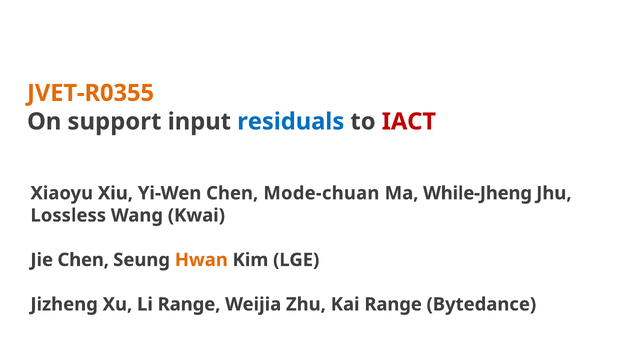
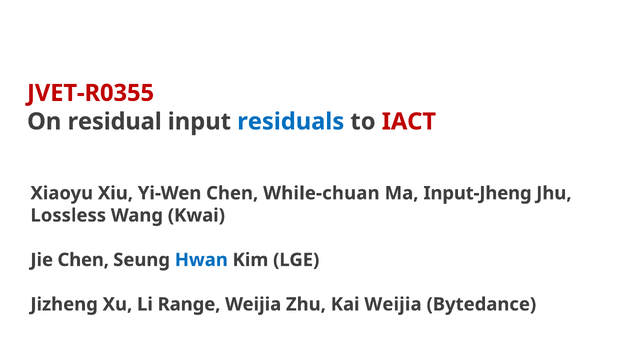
JVET-R0355 colour: orange -> red (91, 93)
support: support -> residual (115, 121)
Mode-chuan: Mode-chuan -> While-chuan (321, 193)
While-Jheng: While-Jheng -> Input-Jheng (478, 193)
Hwan colour: orange -> blue (201, 260)
Kai Range: Range -> Weijia (393, 304)
